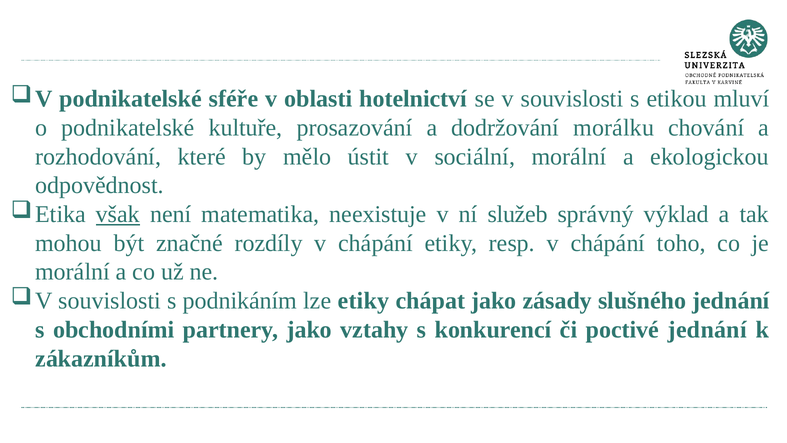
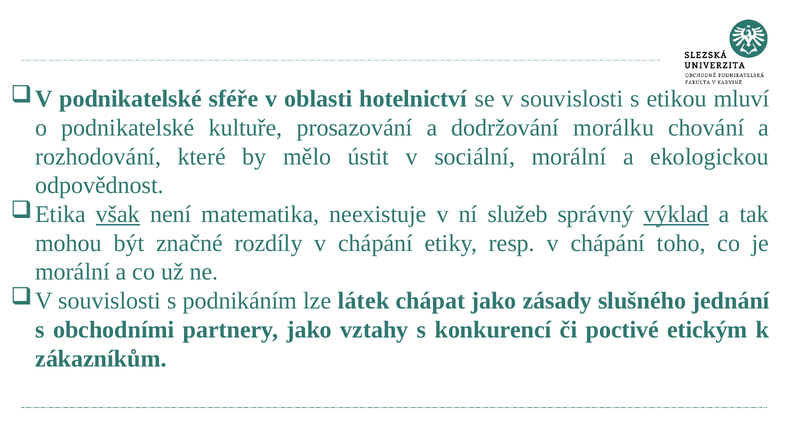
výklad underline: none -> present (676, 214)
lze etiky: etiky -> látek (364, 301)
poctivé jednání: jednání -> etickým (707, 330)
